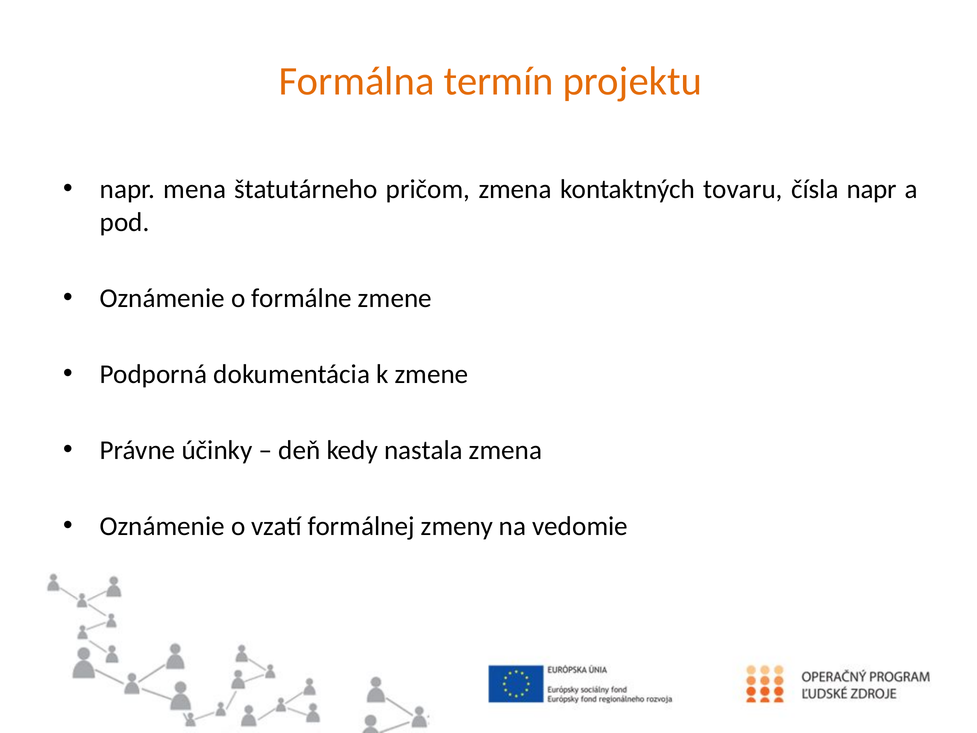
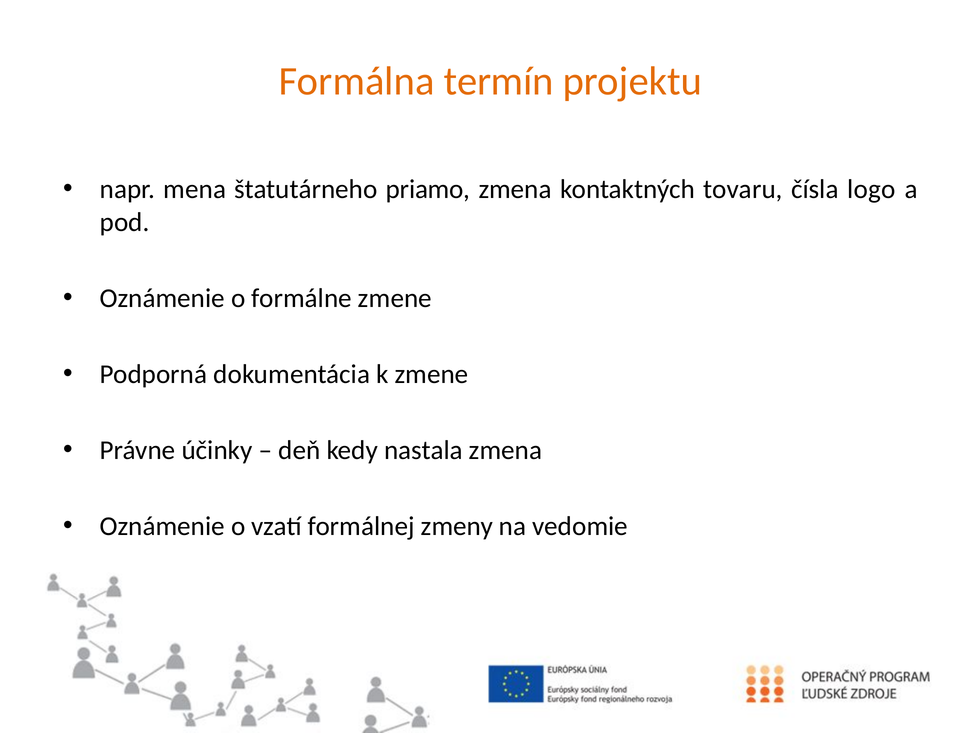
pričom: pričom -> priamo (428, 189)
čísla napr: napr -> logo (872, 189)
